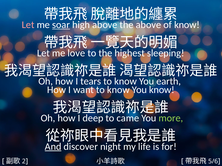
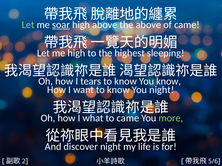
Let colour: pink -> light green (28, 25)
of know: know -> came (187, 25)
me love: love -> high (76, 53)
You earth: earth -> know (169, 81)
You know: know -> night (162, 90)
deep: deep -> what (93, 118)
And underline: present -> none (53, 147)
